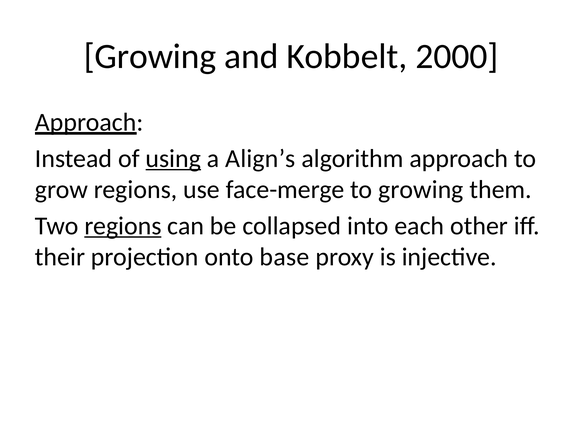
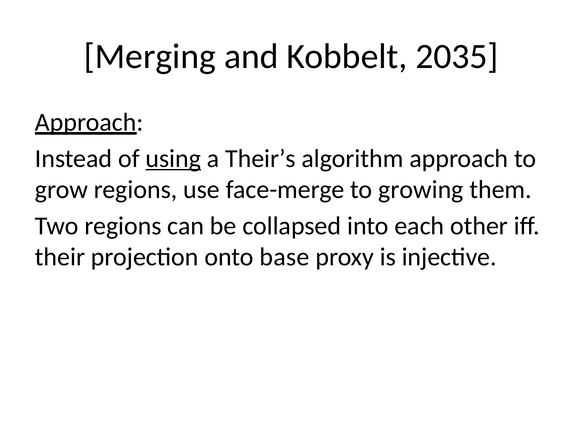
Growing: Growing -> Merging (150, 56)
2000: 2000 -> 2035 (457, 56)
Align’s: Align’s -> Their’s (260, 159)
regions underline: present -> none (123, 226)
